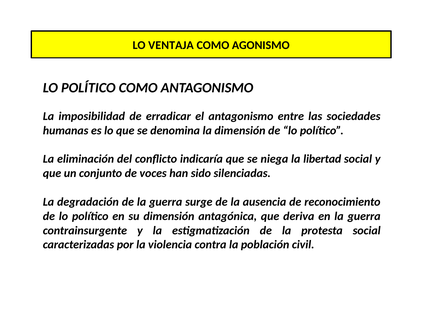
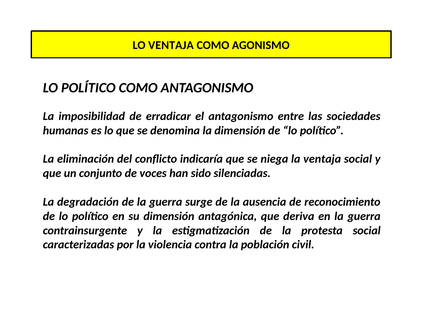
la libertad: libertad -> ventaja (322, 159)
